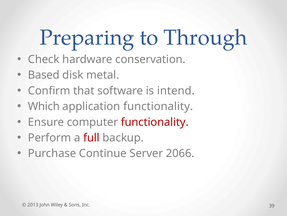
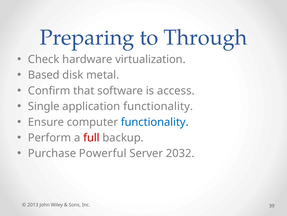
conservation: conservation -> virtualization (150, 59)
intend: intend -> access (176, 90)
Which: Which -> Single (44, 106)
functionality colour: red -> blue (155, 122)
Continue: Continue -> Powerful (103, 153)
2066: 2066 -> 2032 (180, 153)
